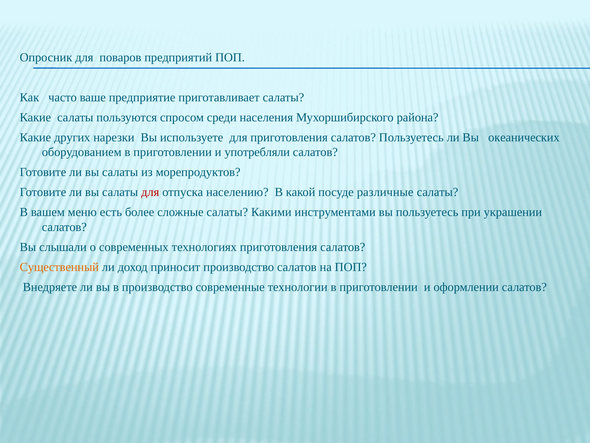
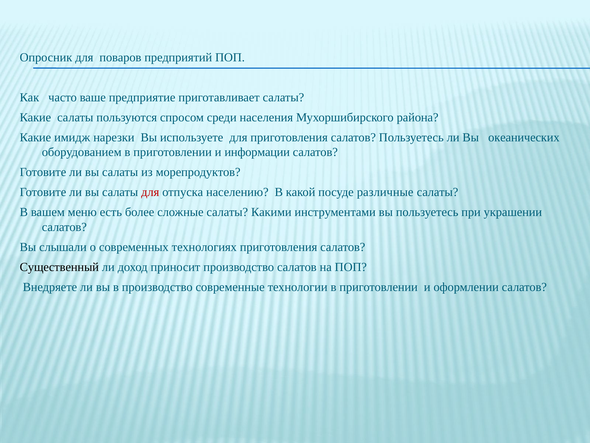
других: других -> имидж (72, 137)
употребляли: употребляли -> информации (257, 152)
Существенный colour: orange -> black (59, 267)
